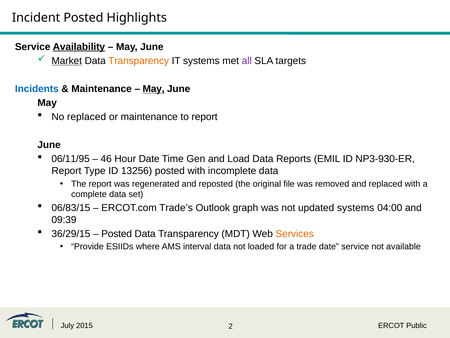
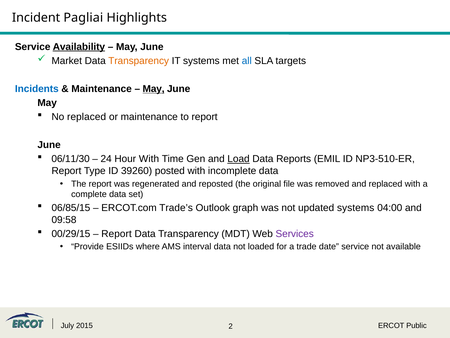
Incident Posted: Posted -> Pagliai (83, 18)
Market underline: present -> none (67, 61)
all colour: purple -> blue (247, 61)
06/11/95: 06/11/95 -> 06/11/30 (71, 159)
46: 46 -> 24 (106, 159)
Hour Date: Date -> With (149, 159)
Load underline: none -> present (239, 159)
NP3-930-ER: NP3-930-ER -> NP3-510-ER (385, 159)
13256: 13256 -> 39260 (137, 171)
06/83/15: 06/83/15 -> 06/85/15 (71, 207)
09:39: 09:39 -> 09:58 (64, 219)
36/29/15: 36/29/15 -> 00/29/15 (71, 233)
Posted: Posted -> Report (117, 233)
Services colour: orange -> purple (295, 233)
